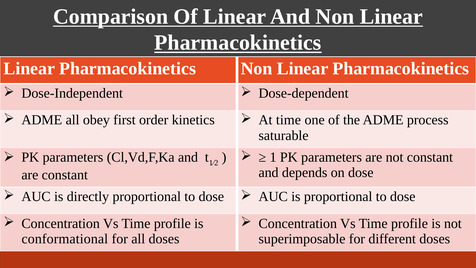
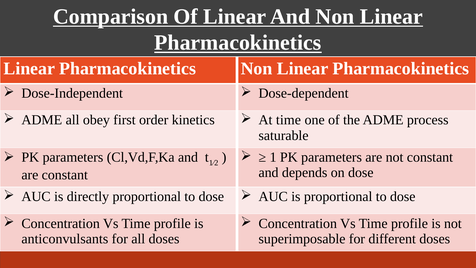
conformational: conformational -> anticonvulsants (65, 239)
